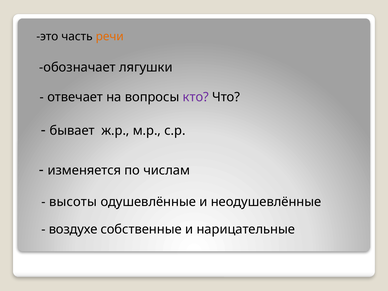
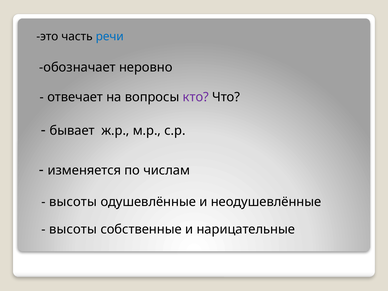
речи colour: orange -> blue (110, 36)
лягушки: лягушки -> неровно (146, 67)
воздухе: воздухе -> высоты (73, 229)
